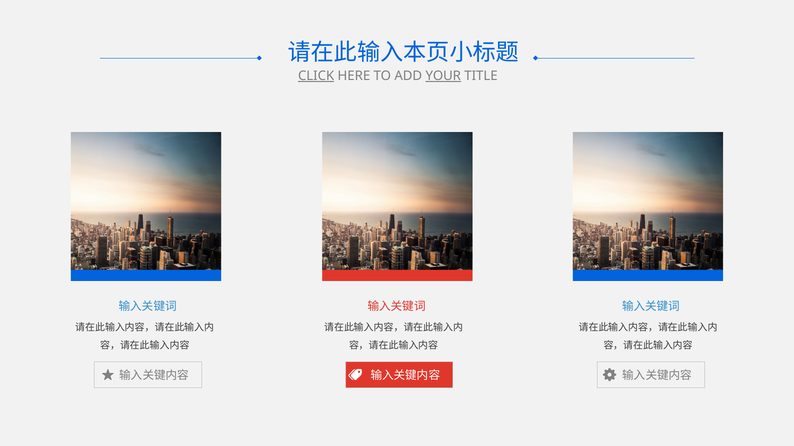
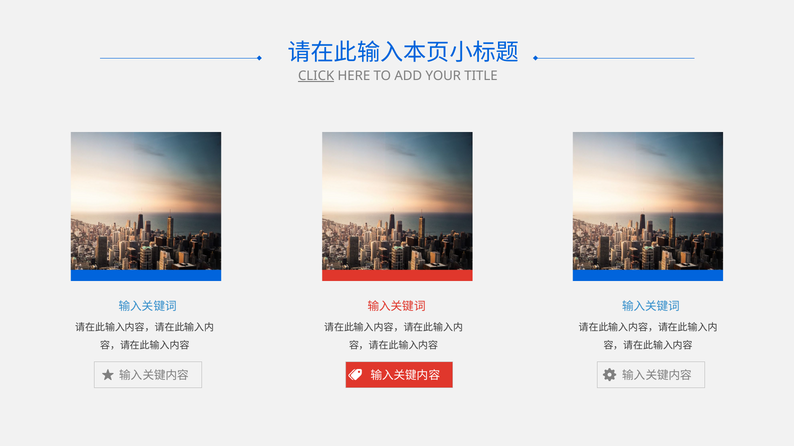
YOUR underline: present -> none (443, 76)
